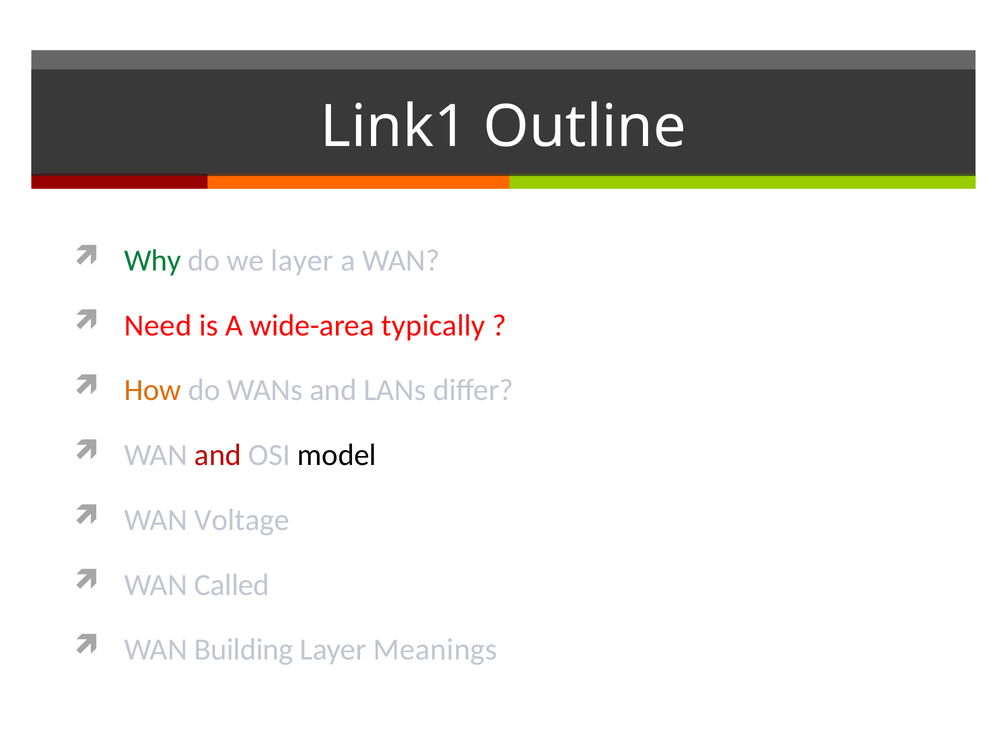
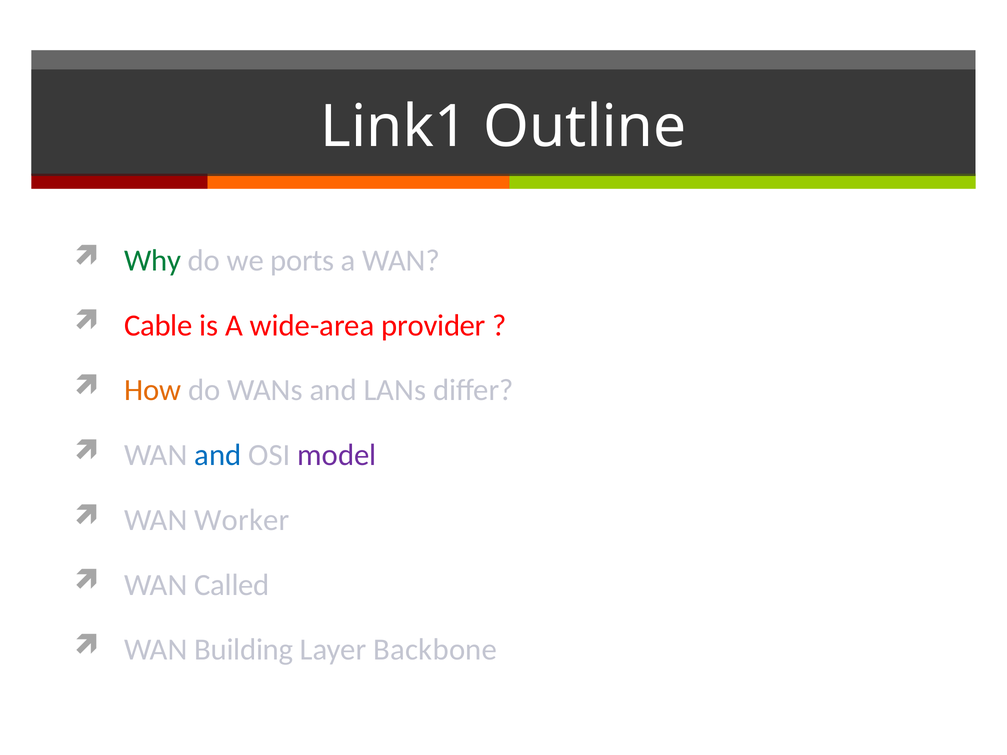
we layer: layer -> ports (302, 261)
Need: Need -> Cable (158, 326)
typically: typically -> provider (434, 326)
and colour: red -> blue (218, 455)
model colour: black -> purple (337, 455)
Voltage: Voltage -> Worker (242, 520)
Meanings: Meanings -> Backbone (435, 650)
